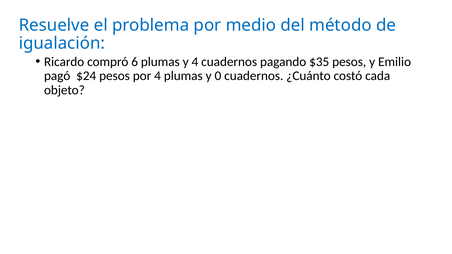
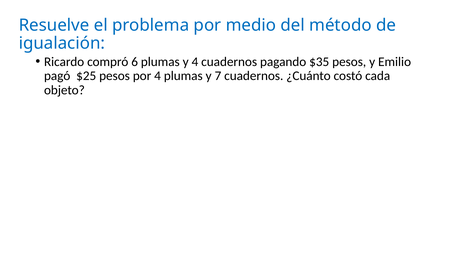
$24: $24 -> $25 (86, 76)
0: 0 -> 7 (218, 76)
